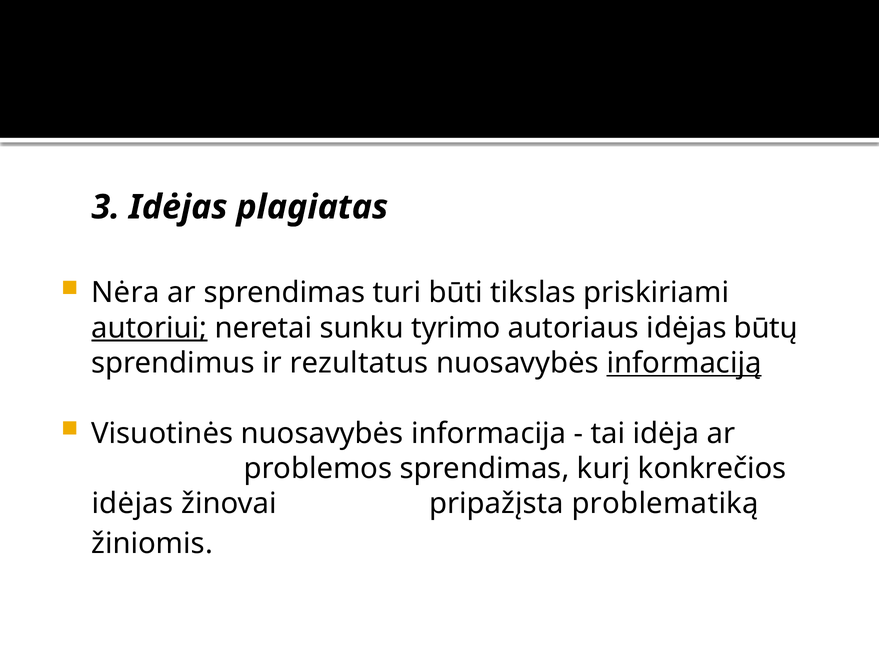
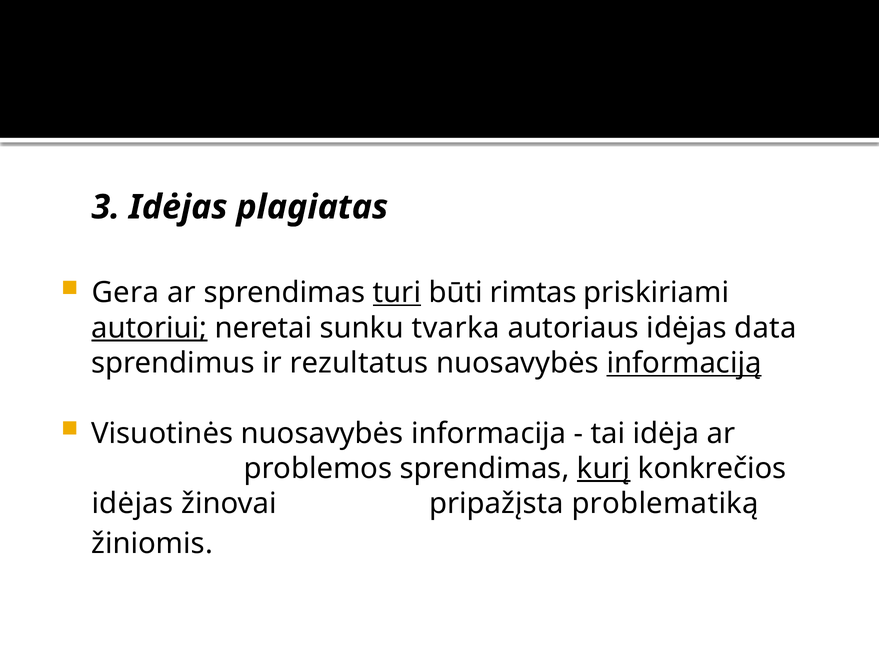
Nėra: Nėra -> Gera (125, 293)
turi underline: none -> present (397, 293)
tikslas: tikslas -> rimtas (533, 293)
tyrimo: tyrimo -> tvarka (456, 328)
būtų: būtų -> data (766, 328)
kurį underline: none -> present (604, 469)
